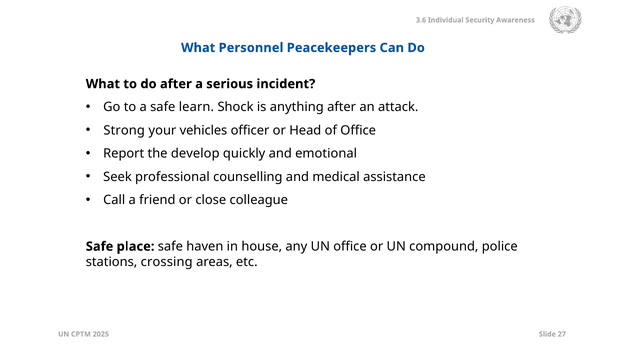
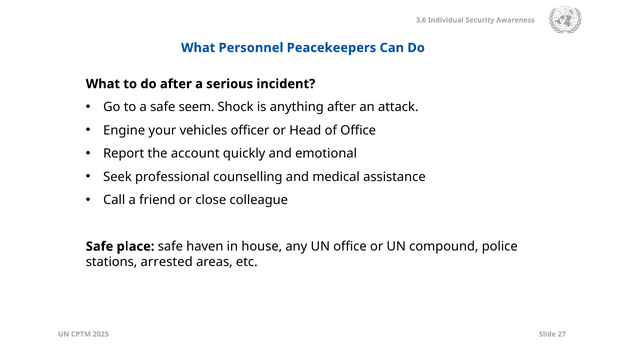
learn: learn -> seem (197, 107)
Strong: Strong -> Engine (124, 130)
develop: develop -> account (195, 154)
crossing: crossing -> arrested (167, 262)
